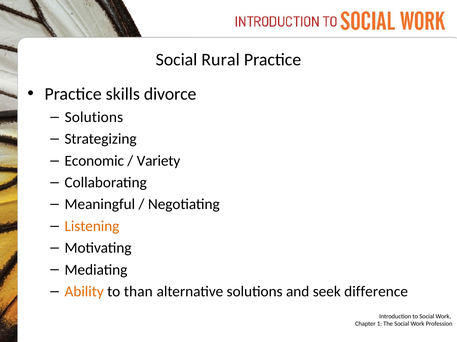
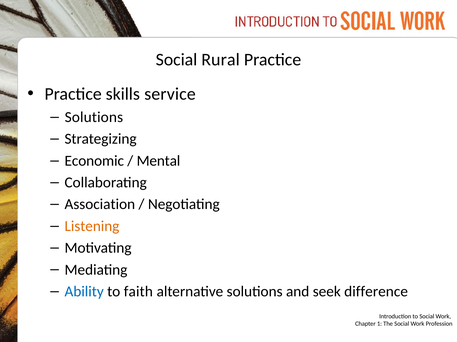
divorce: divorce -> service (170, 94)
Variety: Variety -> Mental (158, 161)
Meaningful: Meaningful -> Association (100, 205)
Ability colour: orange -> blue (84, 292)
than: than -> faith (138, 292)
